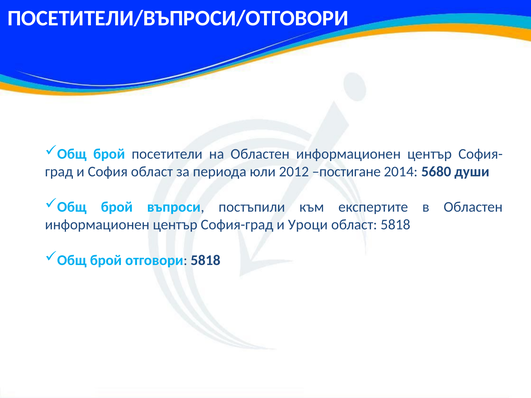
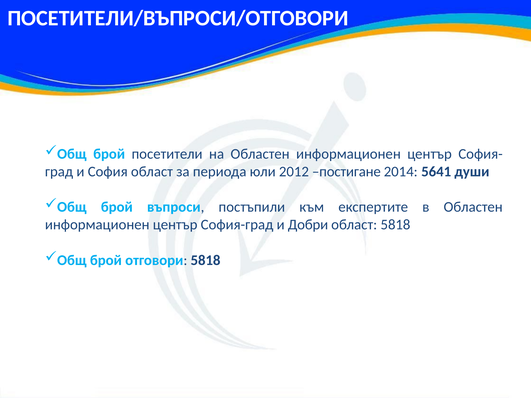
5680: 5680 -> 5641 (436, 172)
Уроци: Уроци -> Добри (308, 225)
